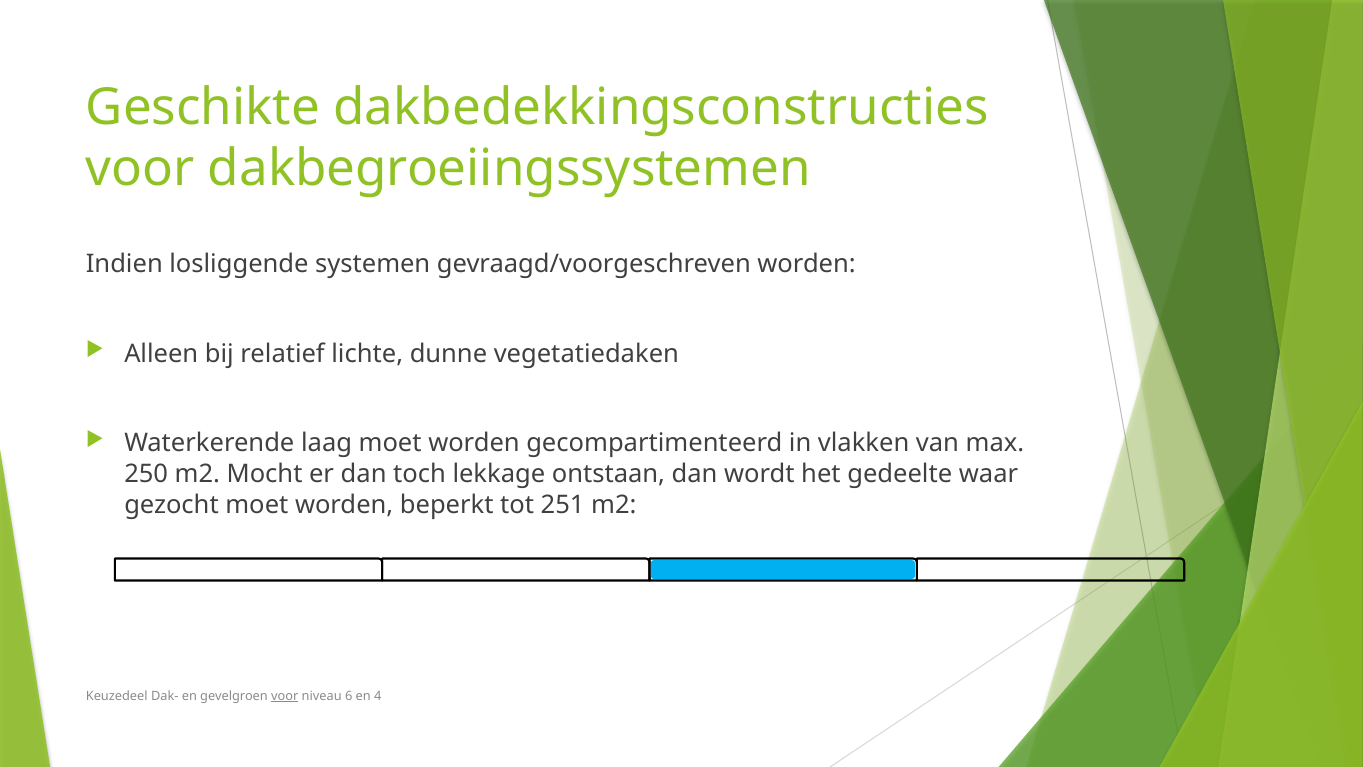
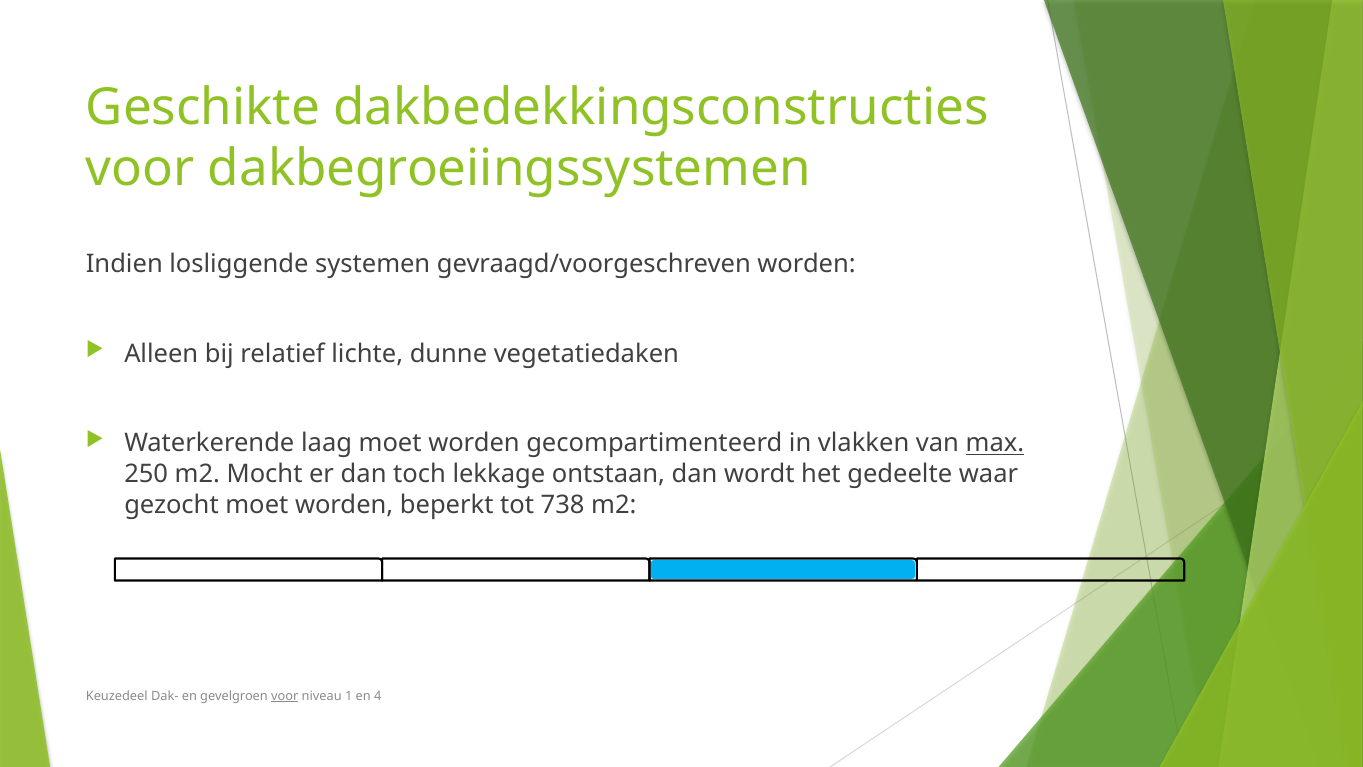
max underline: none -> present (995, 443)
251: 251 -> 738 (563, 505)
6: 6 -> 1 (349, 696)
